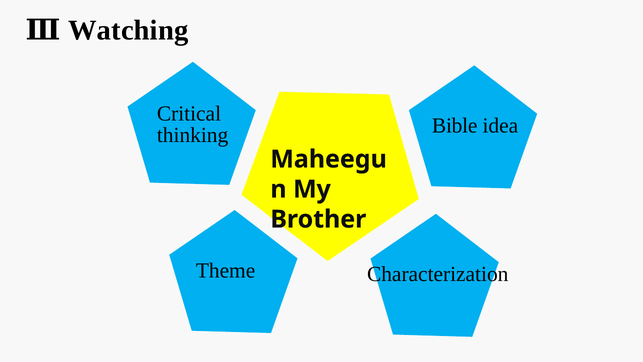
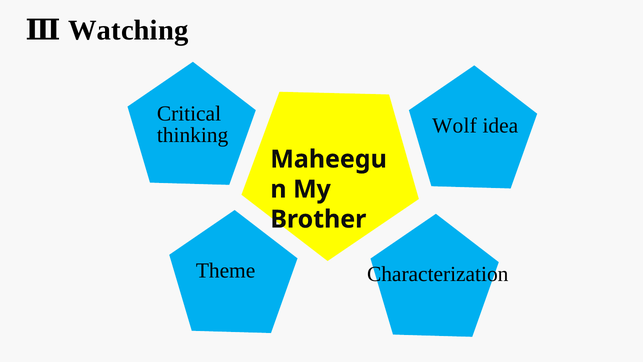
Bible: Bible -> Wolf (454, 126)
